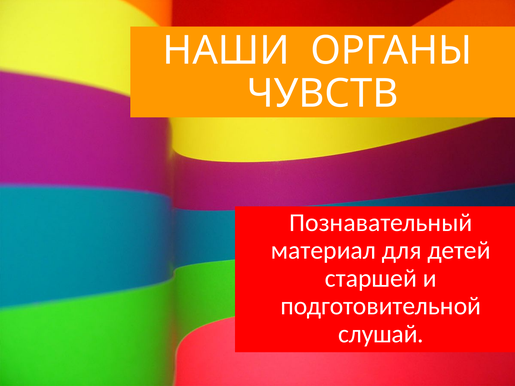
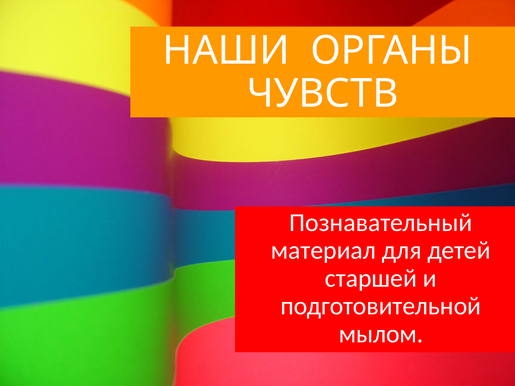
слушай: слушай -> мылом (381, 334)
